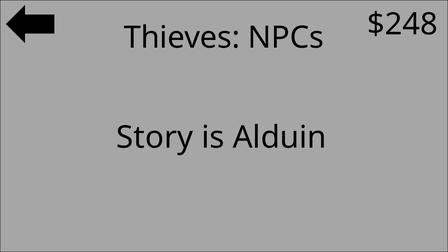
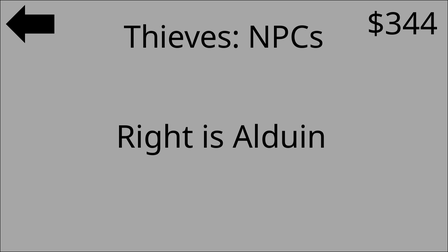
$248: $248 -> $344 (402, 24)
Story: Story -> Right (155, 138)
